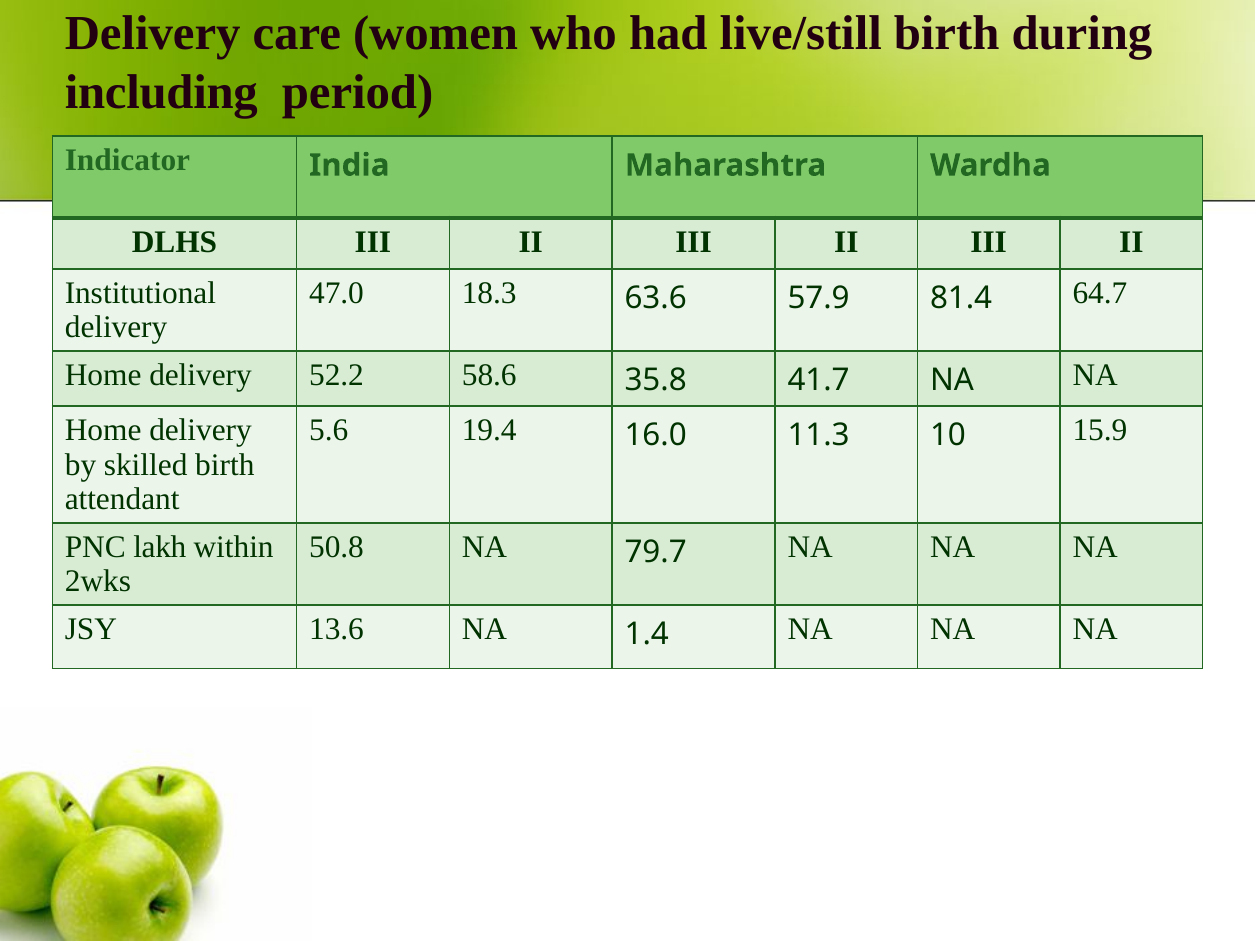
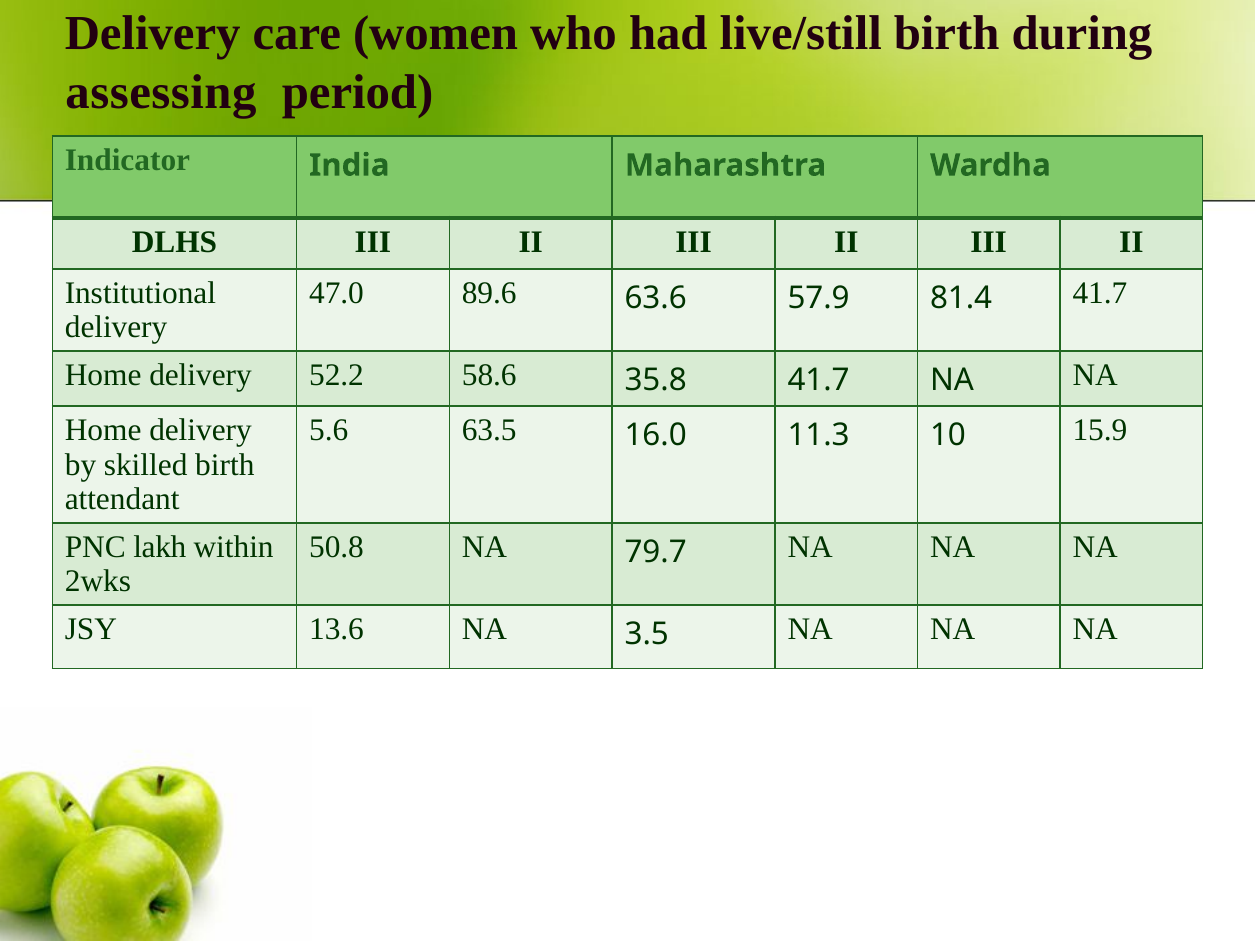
including: including -> assessing (161, 92)
18.3: 18.3 -> 89.6 (489, 293)
81.4 64.7: 64.7 -> 41.7 (1100, 293)
19.4: 19.4 -> 63.5 (489, 430)
1.4: 1.4 -> 3.5 (647, 635)
